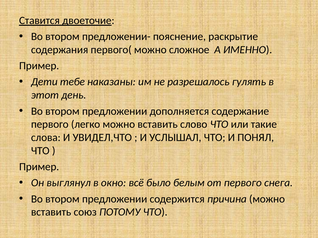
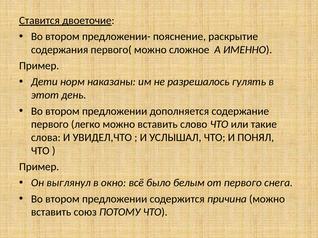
тебе: тебе -> норм (72, 82)
